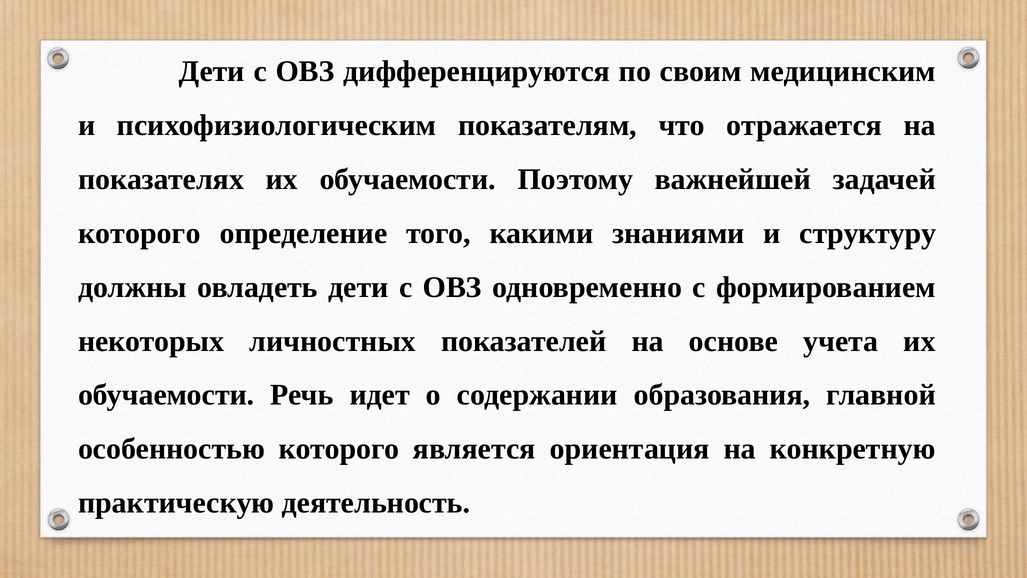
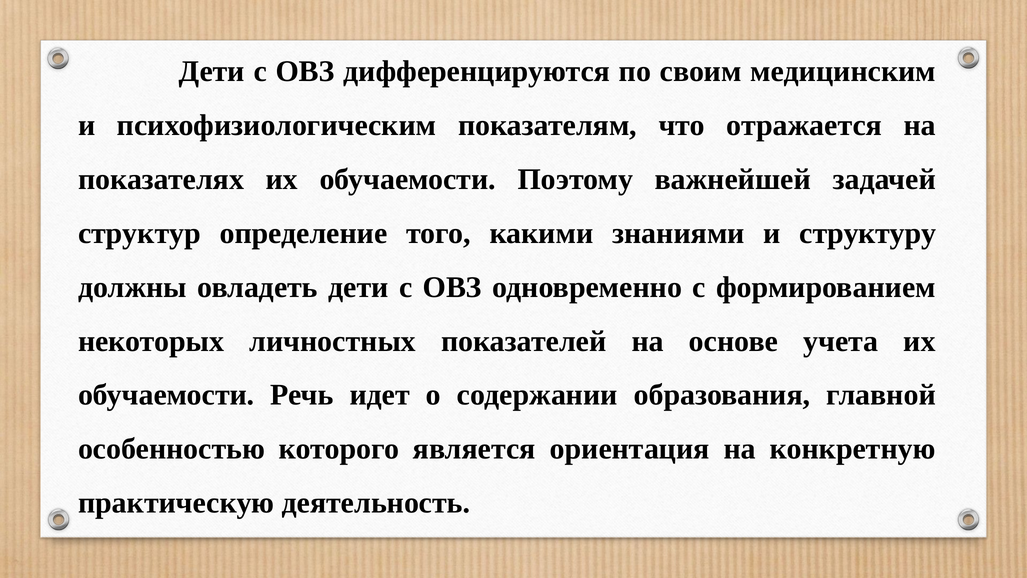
которого: которого -> структур (139, 233)
